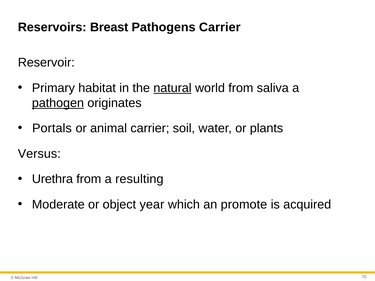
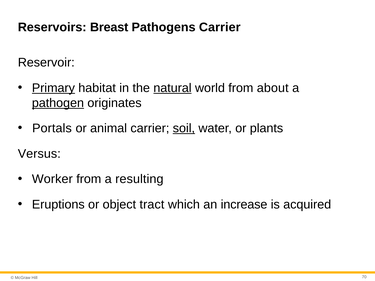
Primary underline: none -> present (53, 88)
saliva: saliva -> about (273, 88)
soil underline: none -> present (184, 128)
Urethra: Urethra -> Worker (52, 179)
Moderate: Moderate -> Eruptions (58, 205)
year: year -> tract (152, 205)
promote: promote -> increase (244, 205)
